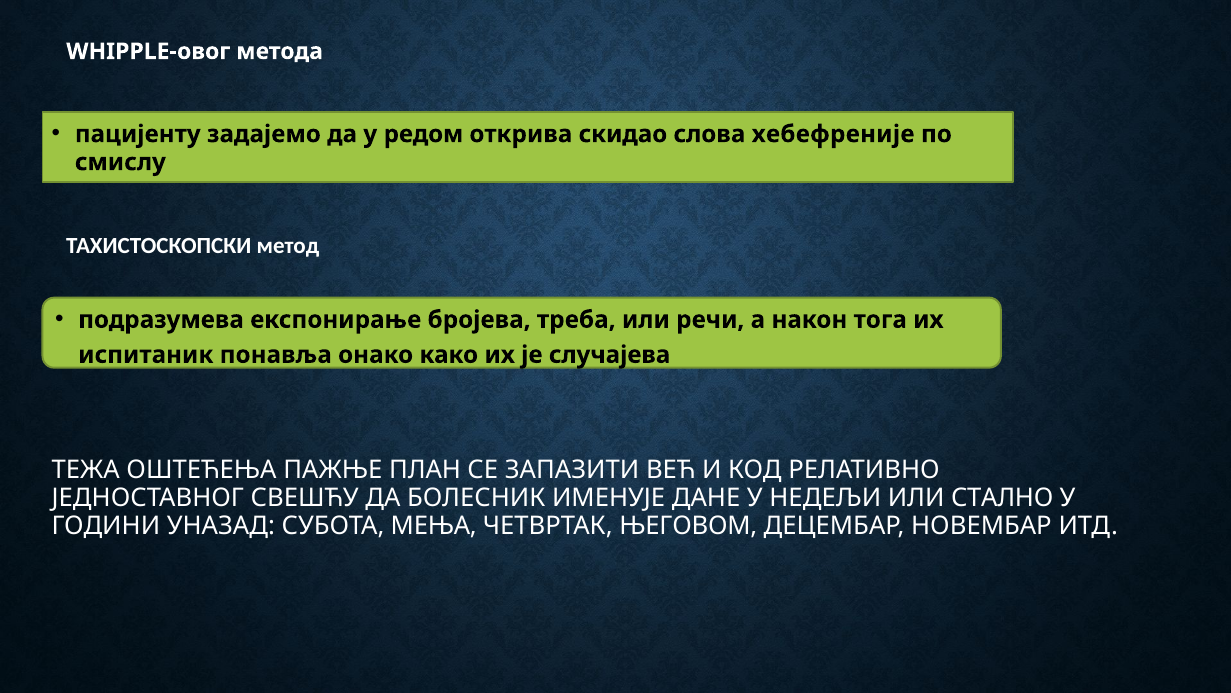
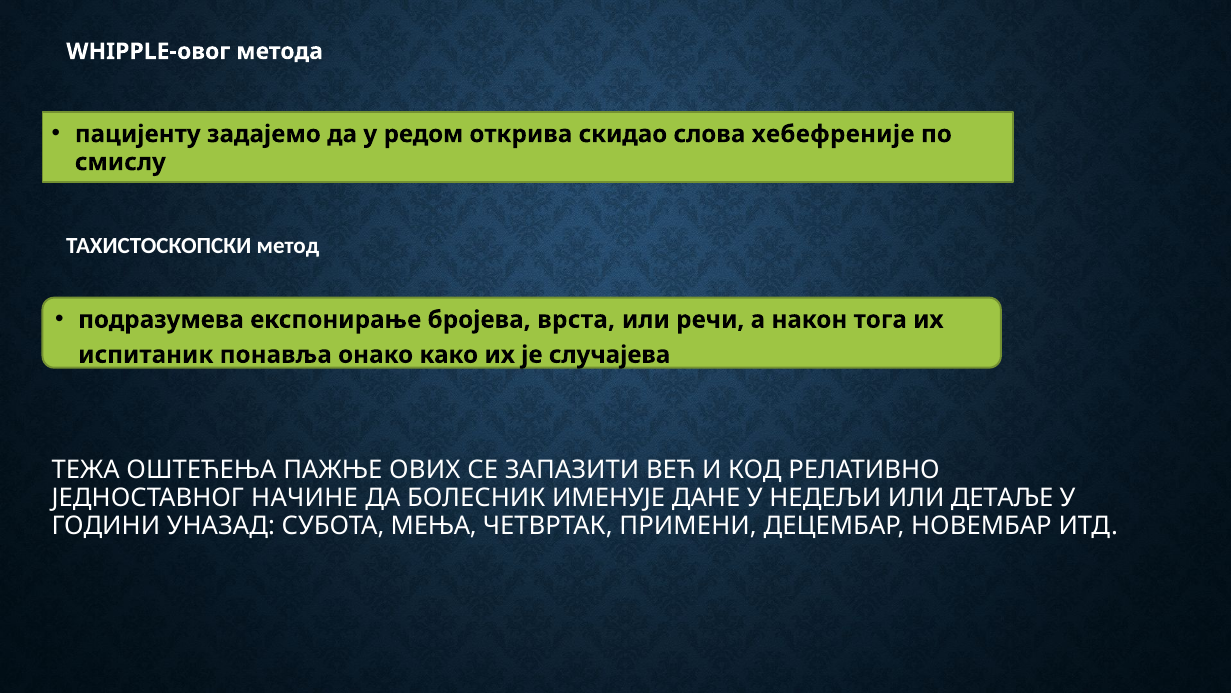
треба: треба -> врста (576, 319)
ПЛАН: ПЛАН -> ОВИХ (425, 470)
СВЕШЋУ: СВЕШЋУ -> НАЧИНЕ (305, 498)
СТАЛНО: СТАЛНО -> ДЕТАЉЕ (1002, 498)
ЊЕГОВОМ: ЊЕГОВОМ -> ПРИМЕНИ (688, 526)
